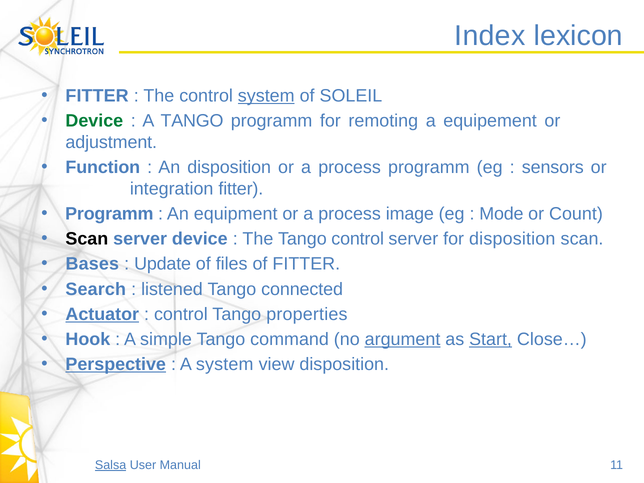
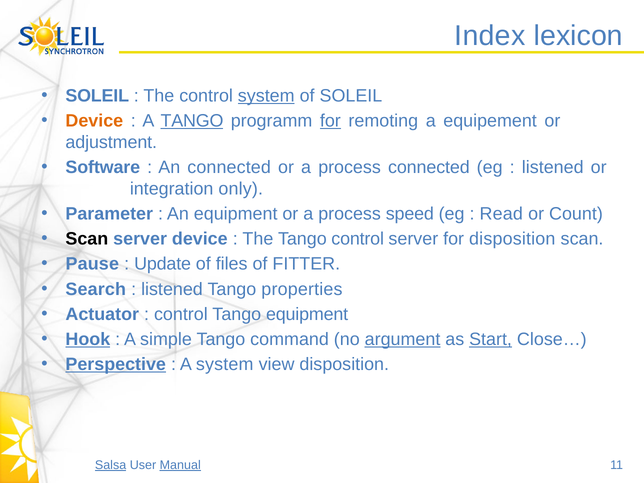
FITTER: FITTER -> SOLEIL (97, 96)
Device colour: green -> orange (94, 121)
TANGO underline: none -> present (192, 121)
for underline: none -> present (330, 121)
Function: Function -> Software (103, 167)
An disposition: disposition -> connected (229, 167)
process programm: programm -> connected (429, 167)
sensors: sensors -> listened (553, 167)
integration fitter: fitter -> only (241, 189)
Programm: Programm -> Parameter (109, 214)
image: image -> speed (410, 214)
Mode: Mode -> Read (501, 214)
Bases: Bases -> Pause (92, 264)
connected: connected -> properties (302, 289)
Actuator underline: present -> none (102, 314)
Tango properties: properties -> equipment (307, 314)
Hook underline: none -> present (88, 339)
Manual underline: none -> present (180, 465)
